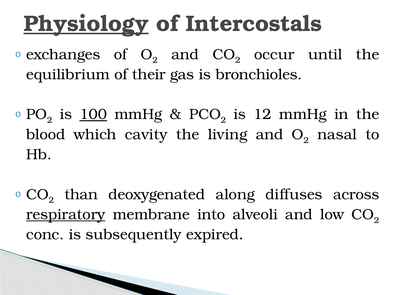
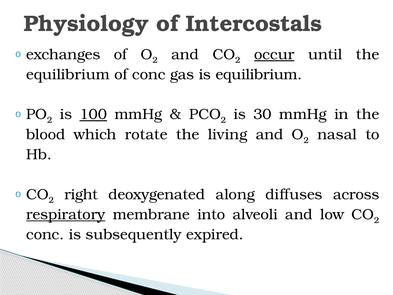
Physiology underline: present -> none (86, 24)
occur underline: none -> present (274, 54)
of their: their -> conc (149, 74)
is bronchioles: bronchioles -> equilibrium (259, 74)
12: 12 -> 30 (262, 114)
cavity: cavity -> rotate (146, 134)
than: than -> right (81, 194)
